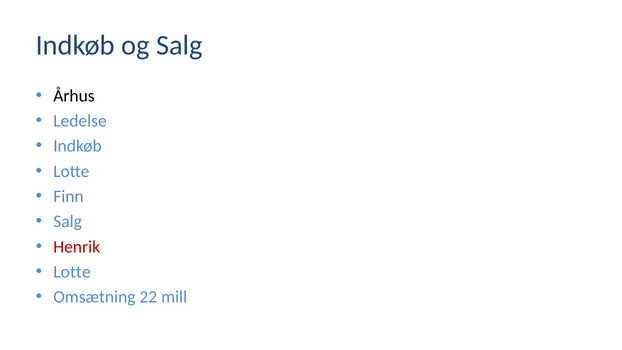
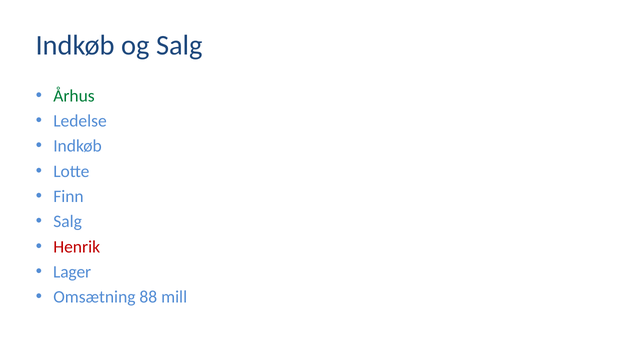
Århus colour: black -> green (74, 96)
Lotte: Lotte -> Lager (72, 272)
22: 22 -> 88 (148, 297)
